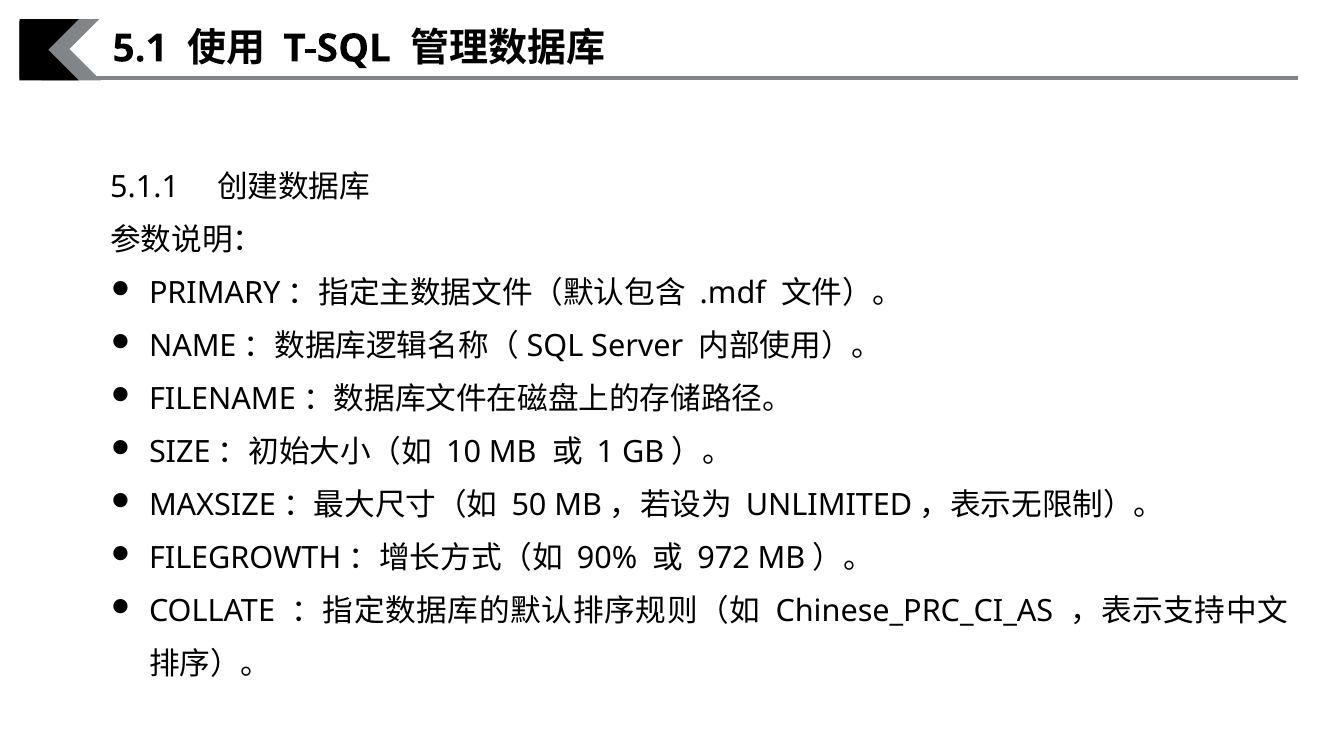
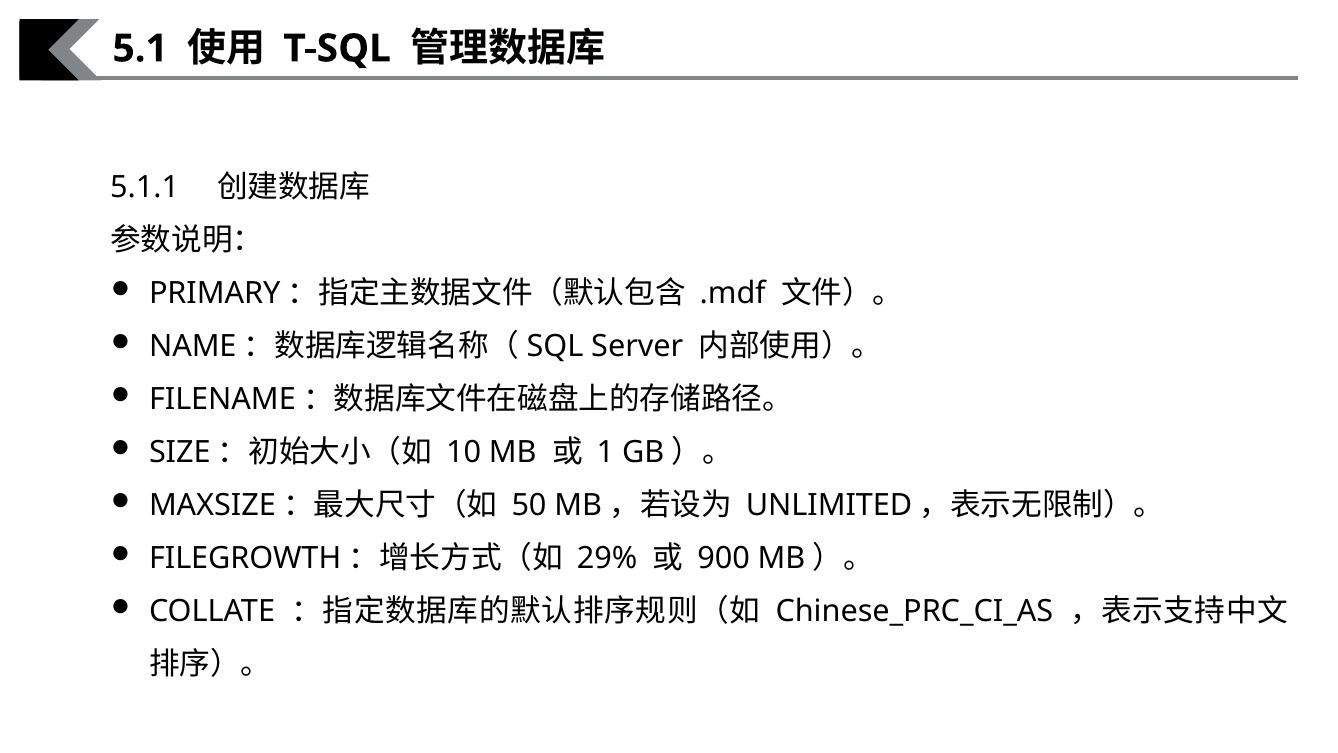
90%: 90% -> 29% (607, 558)
972: 972 -> 900 (724, 558)
